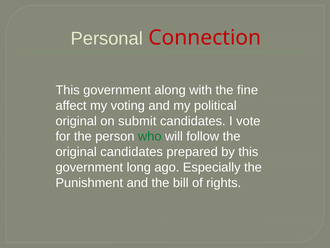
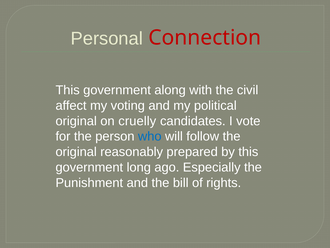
fine: fine -> civil (248, 90)
submit: submit -> cruelly (137, 121)
who colour: green -> blue (150, 136)
original candidates: candidates -> reasonably (132, 152)
